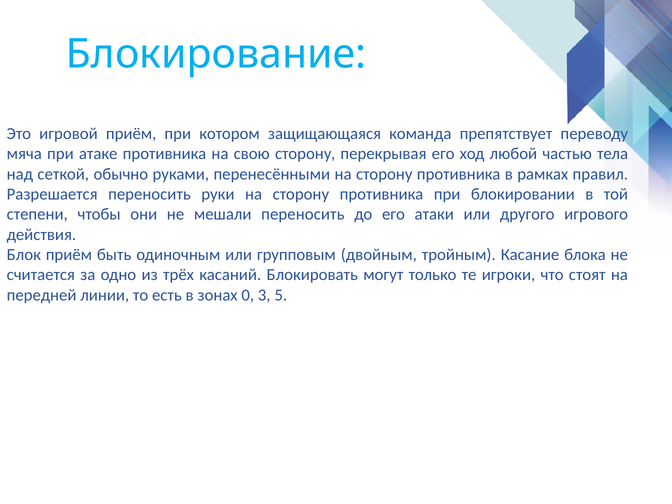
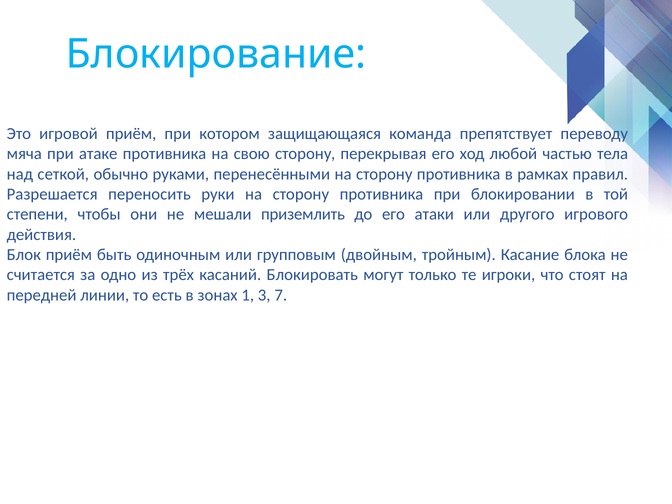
мешали переносить: переносить -> приземлить (303, 214)
0: 0 -> 1 (248, 295)
5: 5 -> 7 (281, 295)
